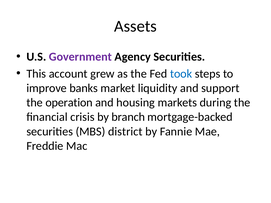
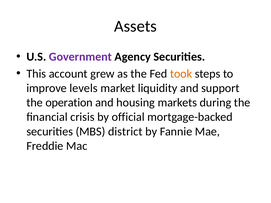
took colour: blue -> orange (181, 74)
banks: banks -> levels (84, 88)
branch: branch -> official (128, 117)
